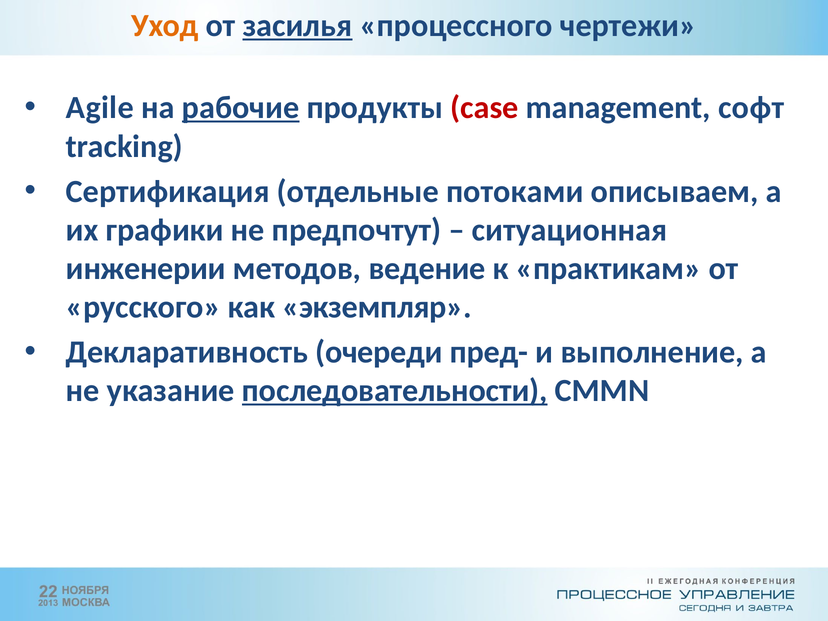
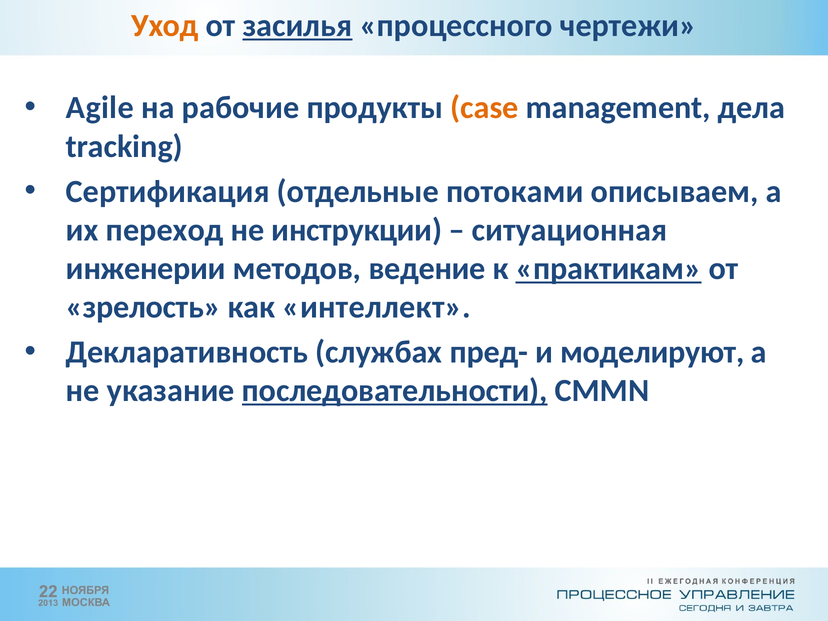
рабочие underline: present -> none (241, 108)
case colour: red -> orange (484, 108)
софт: софт -> дела (751, 108)
графики: графики -> переход (165, 230)
предпочтут: предпочтут -> инструкции (357, 230)
практикам underline: none -> present (609, 269)
русского: русского -> зрелость (143, 307)
экземпляр: экземпляр -> интеллект (377, 307)
очереди: очереди -> службах (379, 352)
выполнение: выполнение -> моделируют (652, 352)
